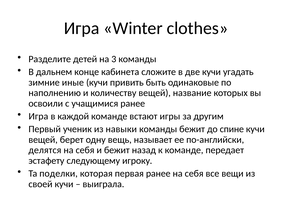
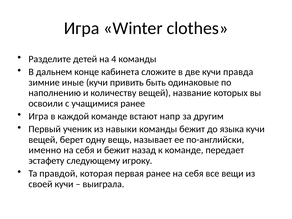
3: 3 -> 4 (114, 59)
угадать: угадать -> правда (238, 72)
игры: игры -> напр (170, 116)
спине: спине -> языка (232, 129)
делятся: делятся -> именно (45, 150)
поделки: поделки -> правдой (59, 173)
